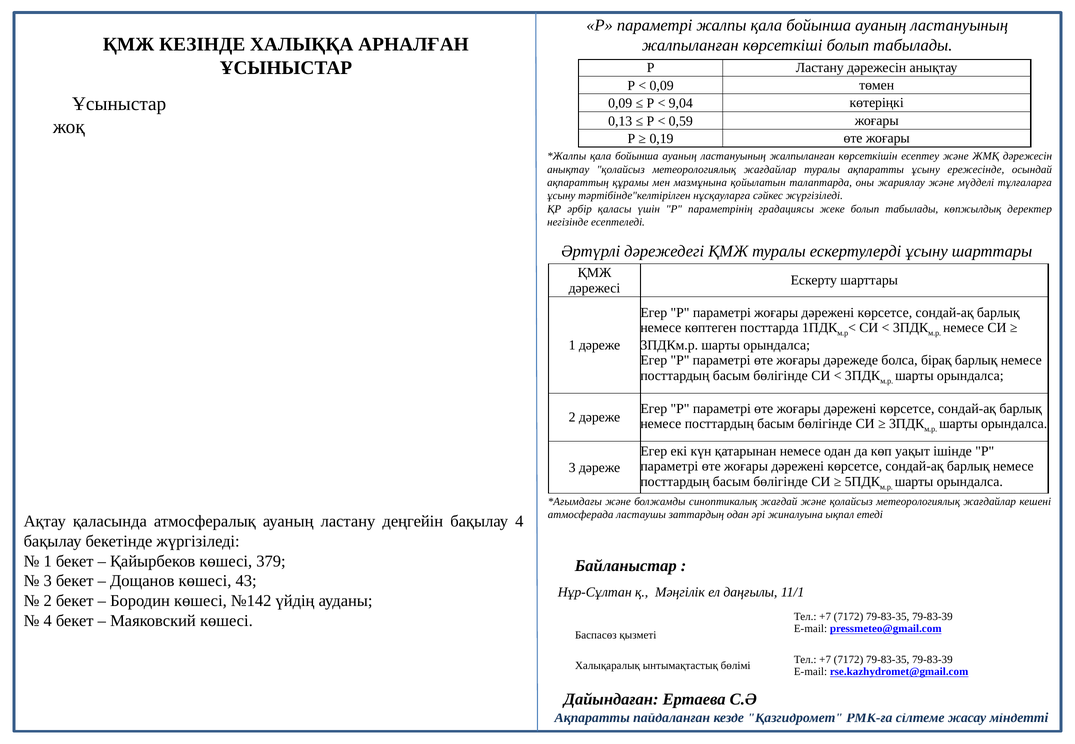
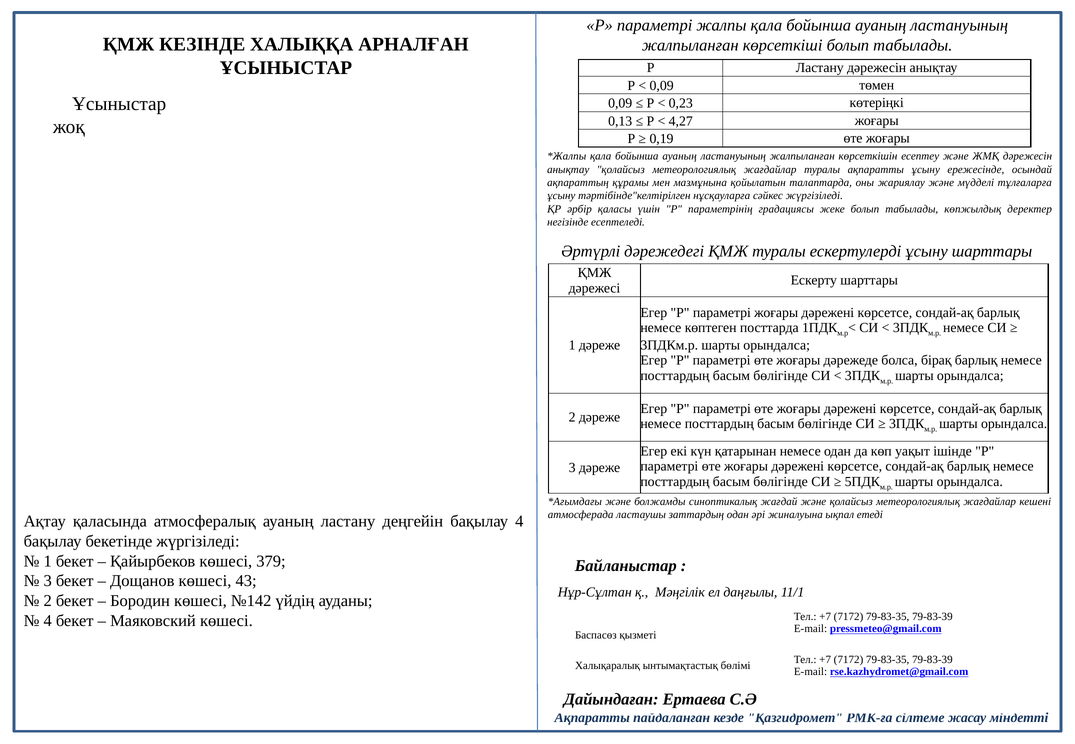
9,04: 9,04 -> 0,23 (681, 103)
0,59: 0,59 -> 4,27 (681, 121)
